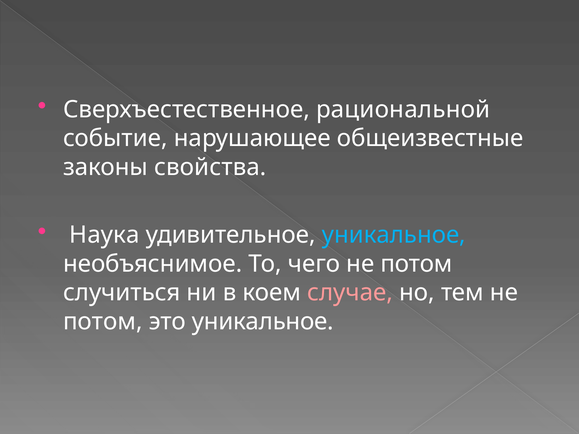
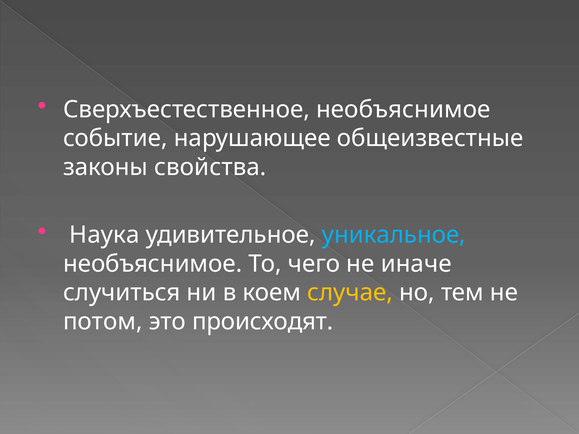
Сверхъестественное рациональной: рациональной -> необъяснимое (403, 109)
чего не потом: потом -> иначе (416, 264)
случае colour: pink -> yellow (350, 293)
это уникальное: уникальное -> происходят (263, 322)
